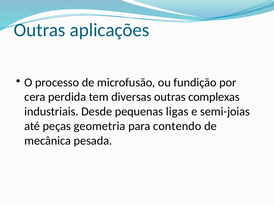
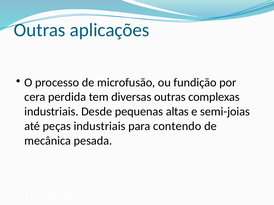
ligas: ligas -> altas (177, 112)
peças geometria: geometria -> industriais (100, 126)
